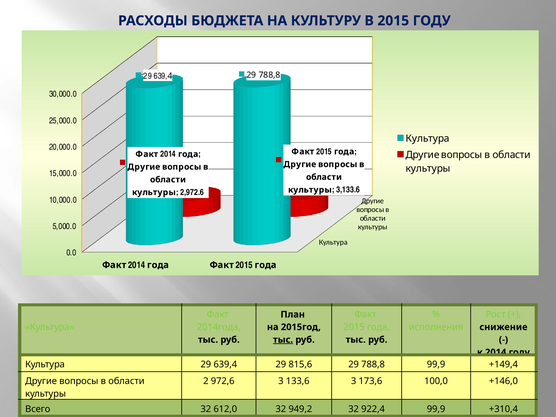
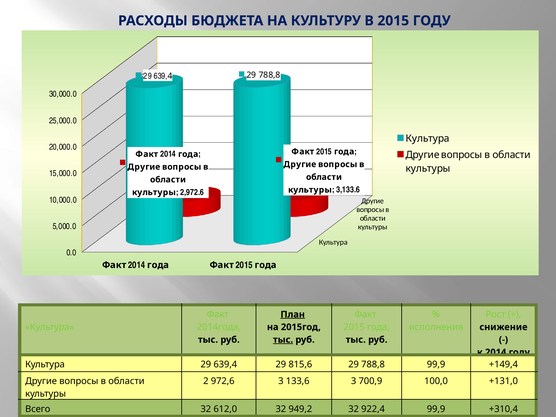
План underline: none -> present (293, 314)
173,6: 173,6 -> 700,9 (370, 381)
+146,0: +146,0 -> +131,0 (503, 381)
